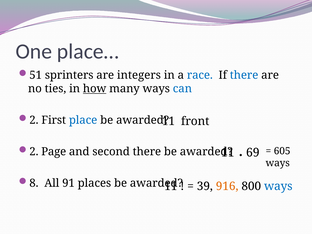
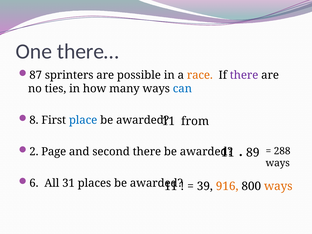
place…: place… -> there… (88, 52)
51: 51 -> 87 (36, 75)
integers: integers -> possible (139, 75)
race colour: blue -> orange (200, 75)
there colour: blue -> purple (244, 75)
how underline: present -> none (95, 89)
2: 2 -> 8 (34, 120)
front: front -> from (195, 121)
69: 69 -> 89 (253, 153)
605: 605 -> 288 (282, 151)
8: 8 -> 6 (34, 183)
91: 91 -> 31 (68, 183)
ways colour: blue -> orange (278, 186)
